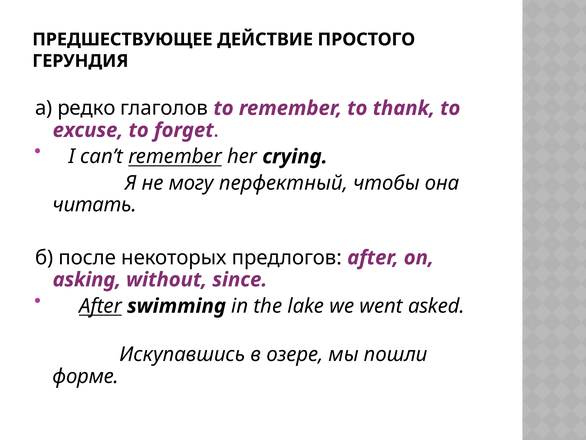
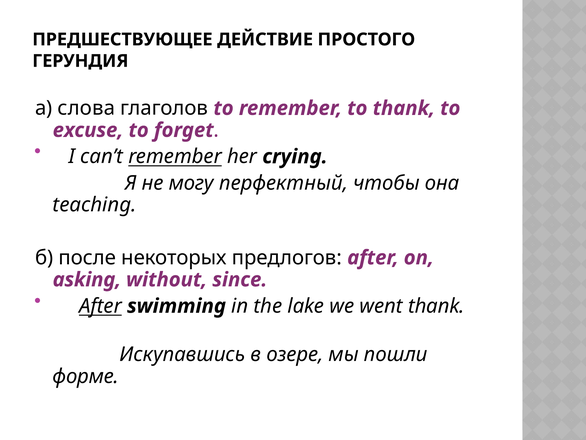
редко: редко -> слова (86, 108)
читать: читать -> teaching (95, 205)
went asked: asked -> thank (436, 306)
